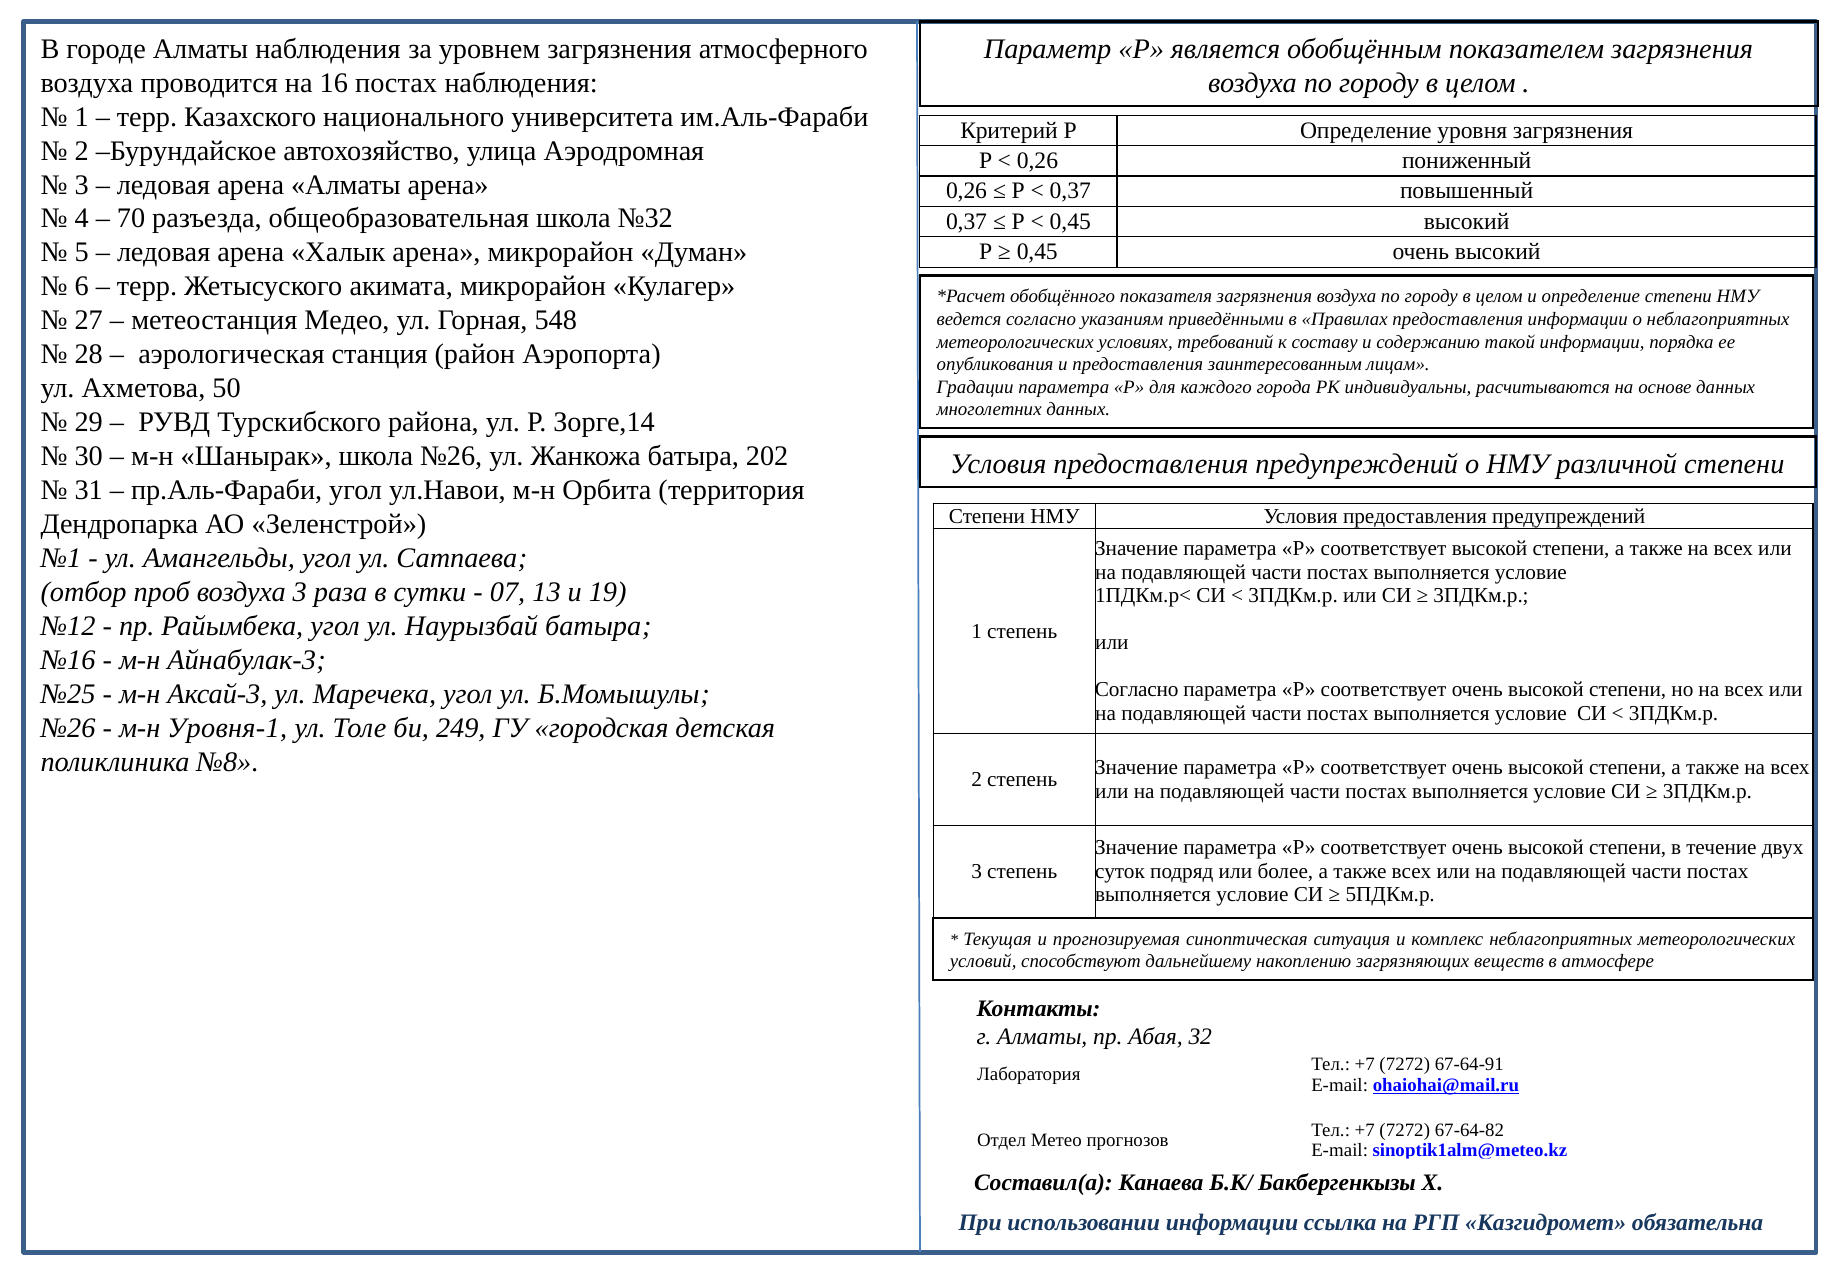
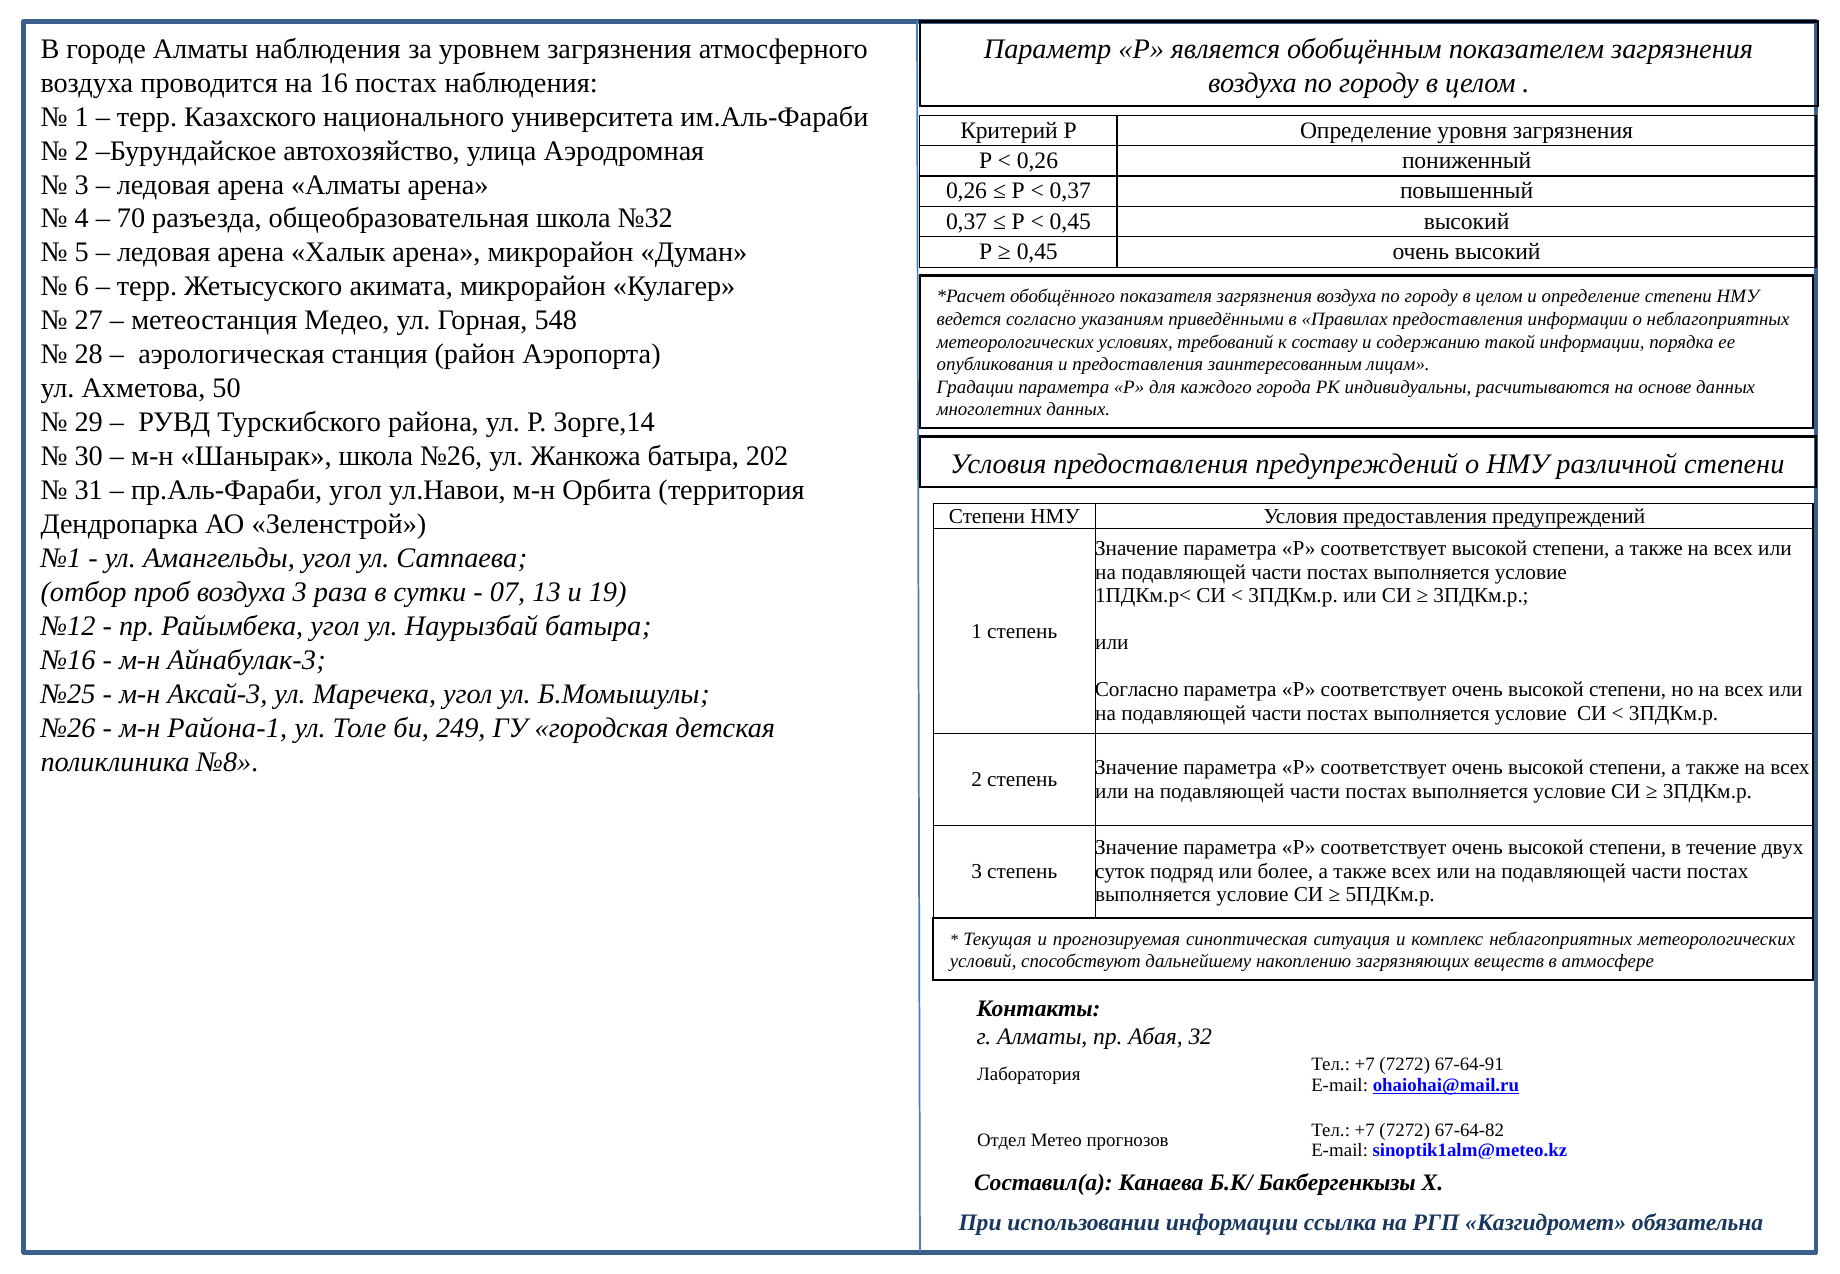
Уровня-1: Уровня-1 -> Района-1 (227, 728)
